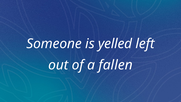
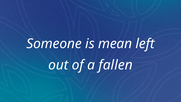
yelled: yelled -> mean (115, 44)
